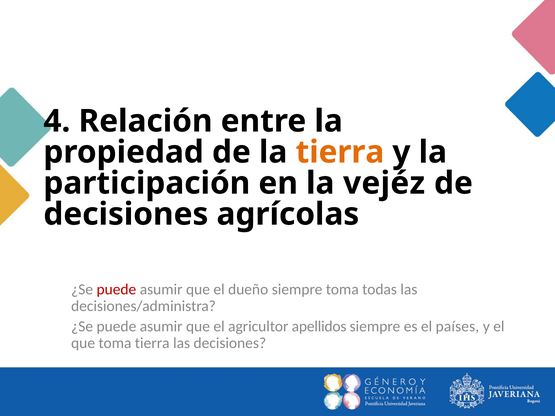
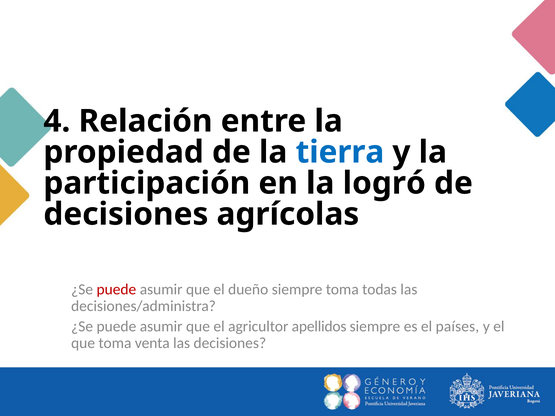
tierra colour: orange -> blue (340, 152)
vejéz: vejéz -> logró (384, 183)
toma tierra: tierra -> venta (152, 343)
